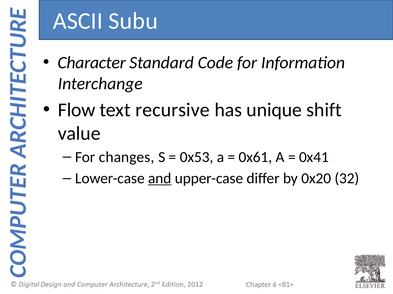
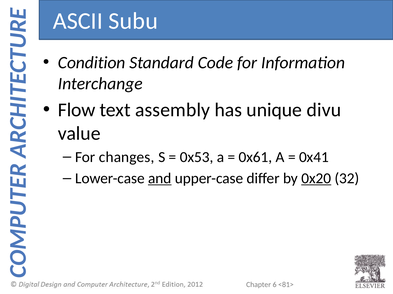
Character: Character -> Condition (92, 63)
recursive: recursive -> assembly (173, 110)
shift: shift -> divu (324, 110)
0x20 underline: none -> present (316, 179)
